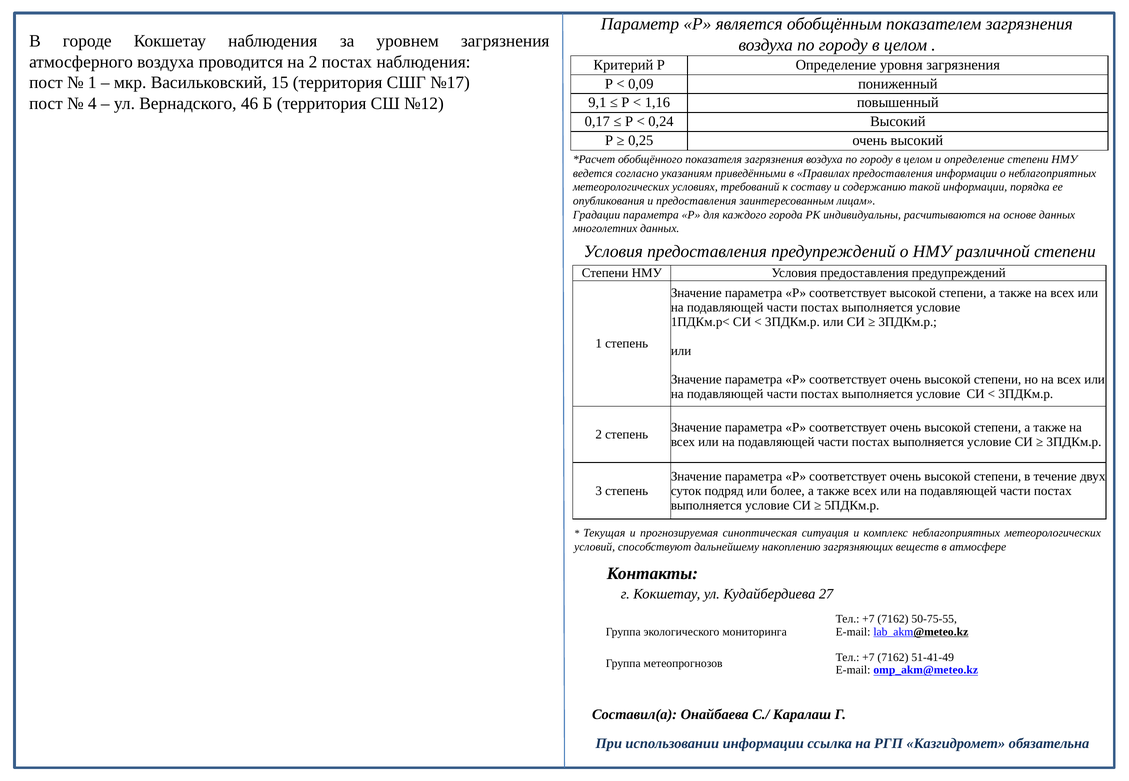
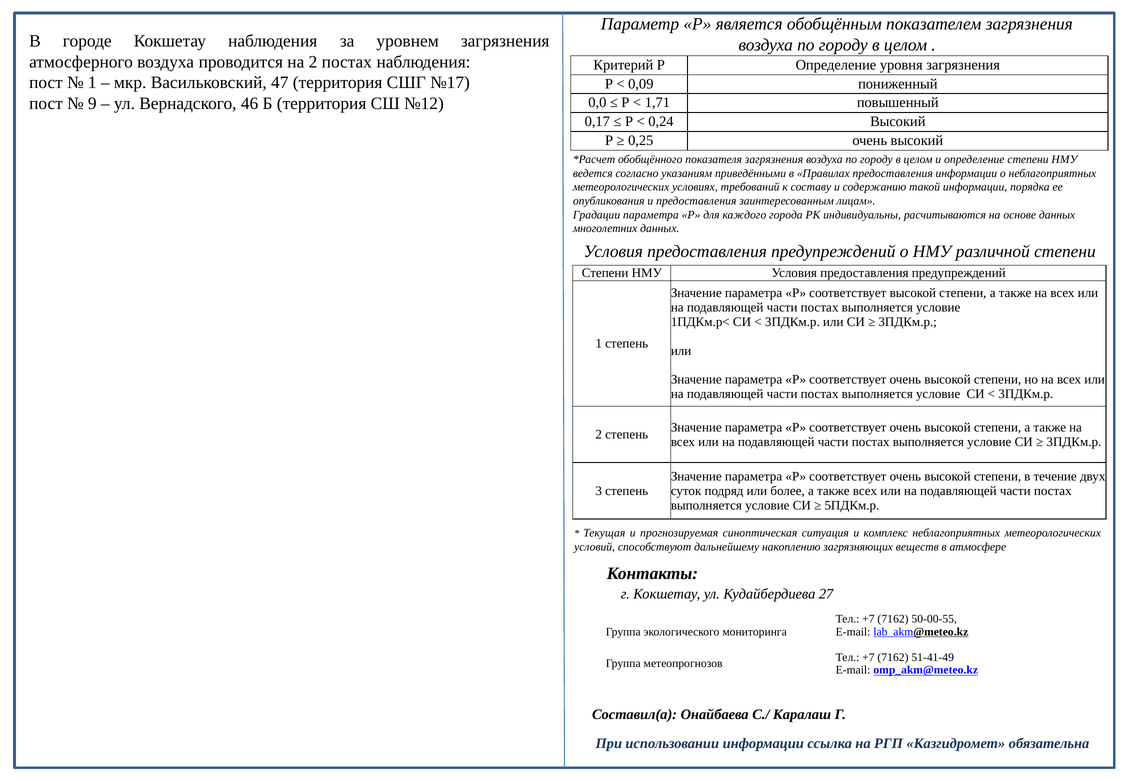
15: 15 -> 47 (280, 83)
4: 4 -> 9 (92, 104)
9,1: 9,1 -> 0,0 (597, 103)
1,16: 1,16 -> 1,71 (657, 103)
50-75-55: 50-75-55 -> 50-00-55 (934, 619)
